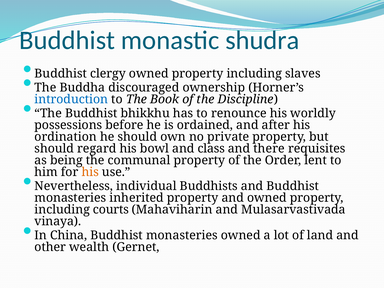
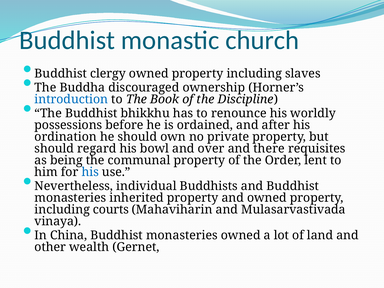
shudra: shudra -> church (262, 40)
class: class -> over (211, 149)
his colour: orange -> blue (90, 172)
